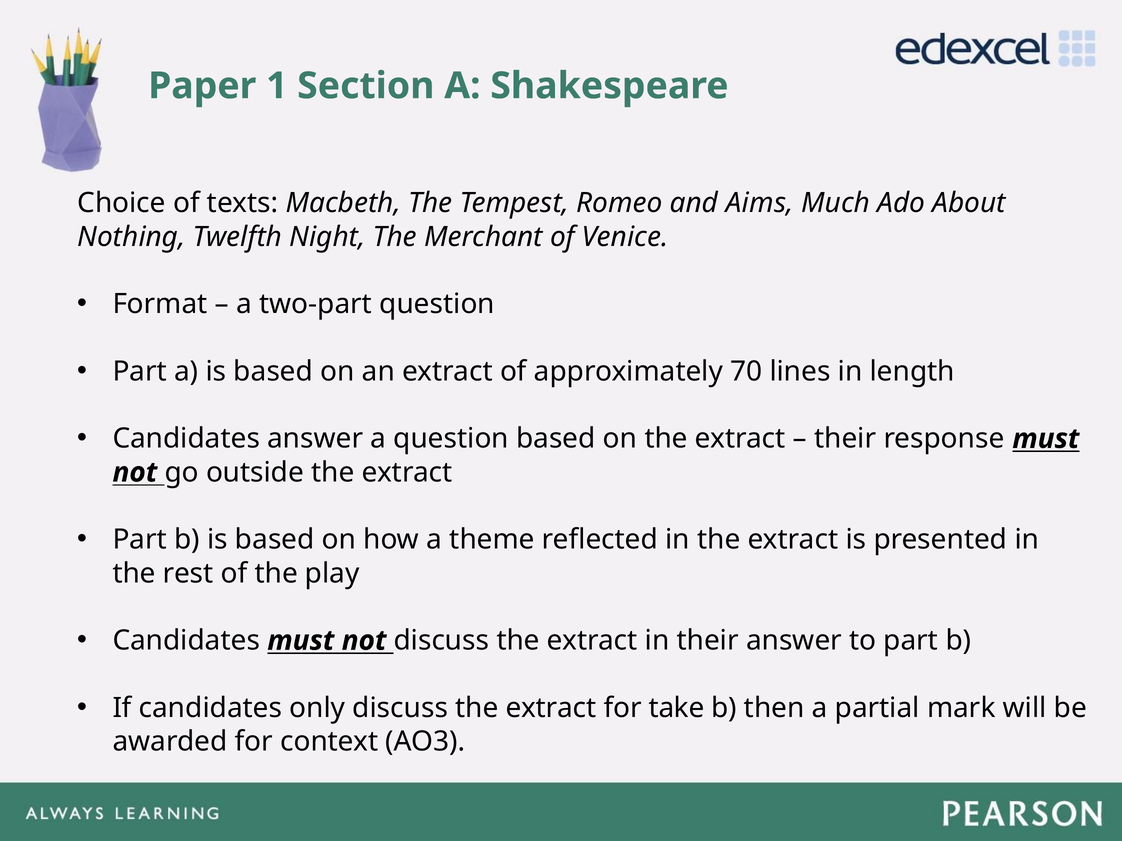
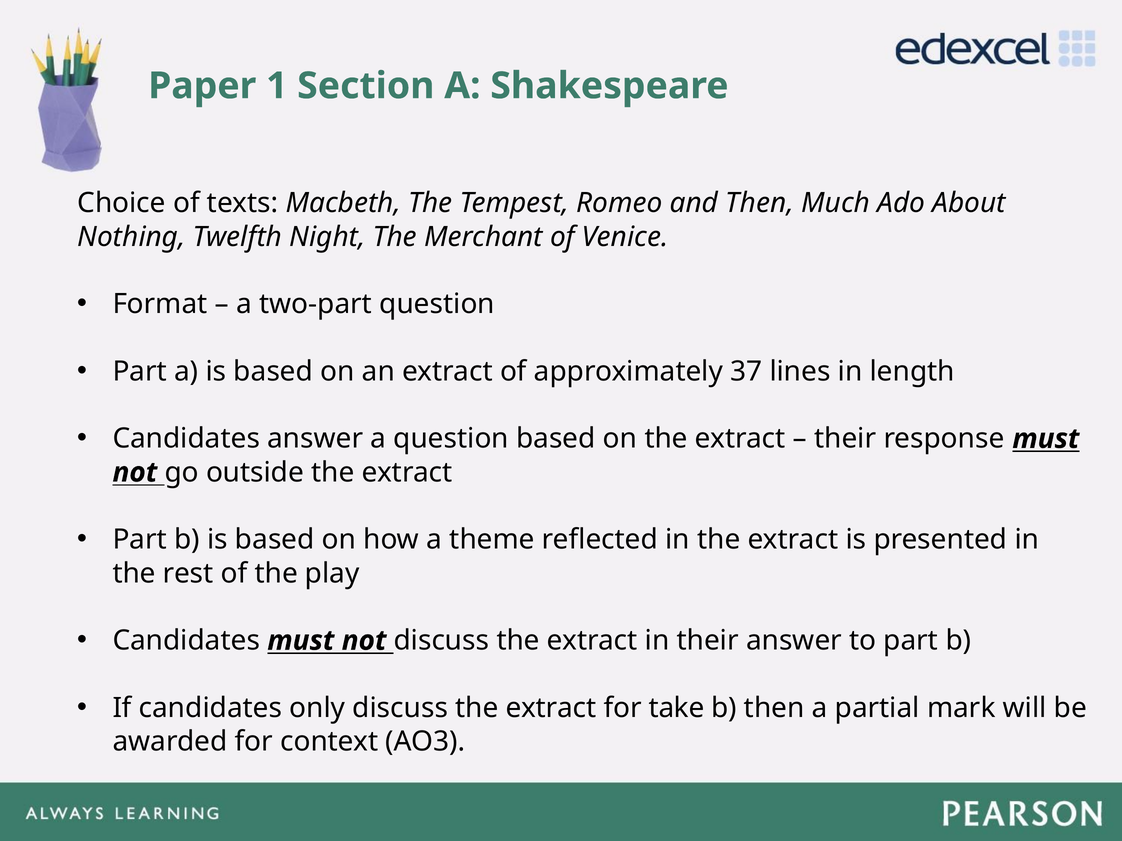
and Aims: Aims -> Then (760, 203)
70: 70 -> 37 (746, 372)
